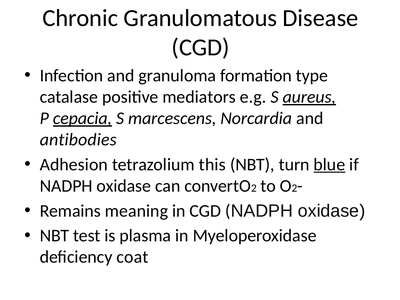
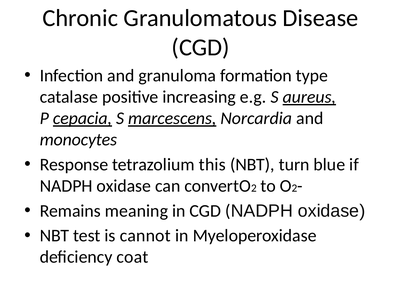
mediators: mediators -> increasing (199, 97)
marcescens underline: none -> present (172, 118)
antibodies: antibodies -> monocytes (78, 140)
Adhesion: Adhesion -> Response (74, 165)
blue underline: present -> none (329, 165)
plasma: plasma -> cannot (145, 236)
